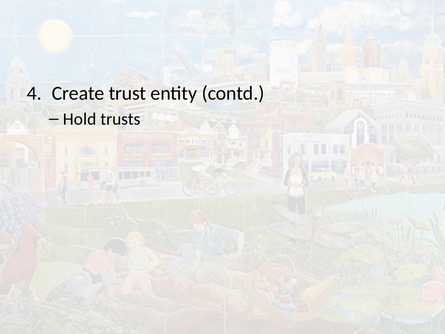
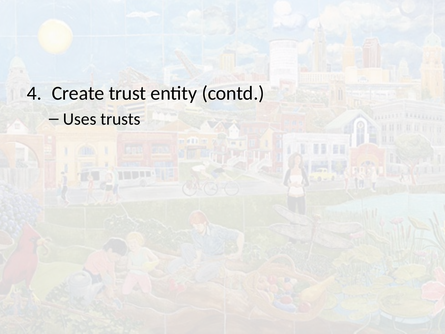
Hold: Hold -> Uses (80, 119)
